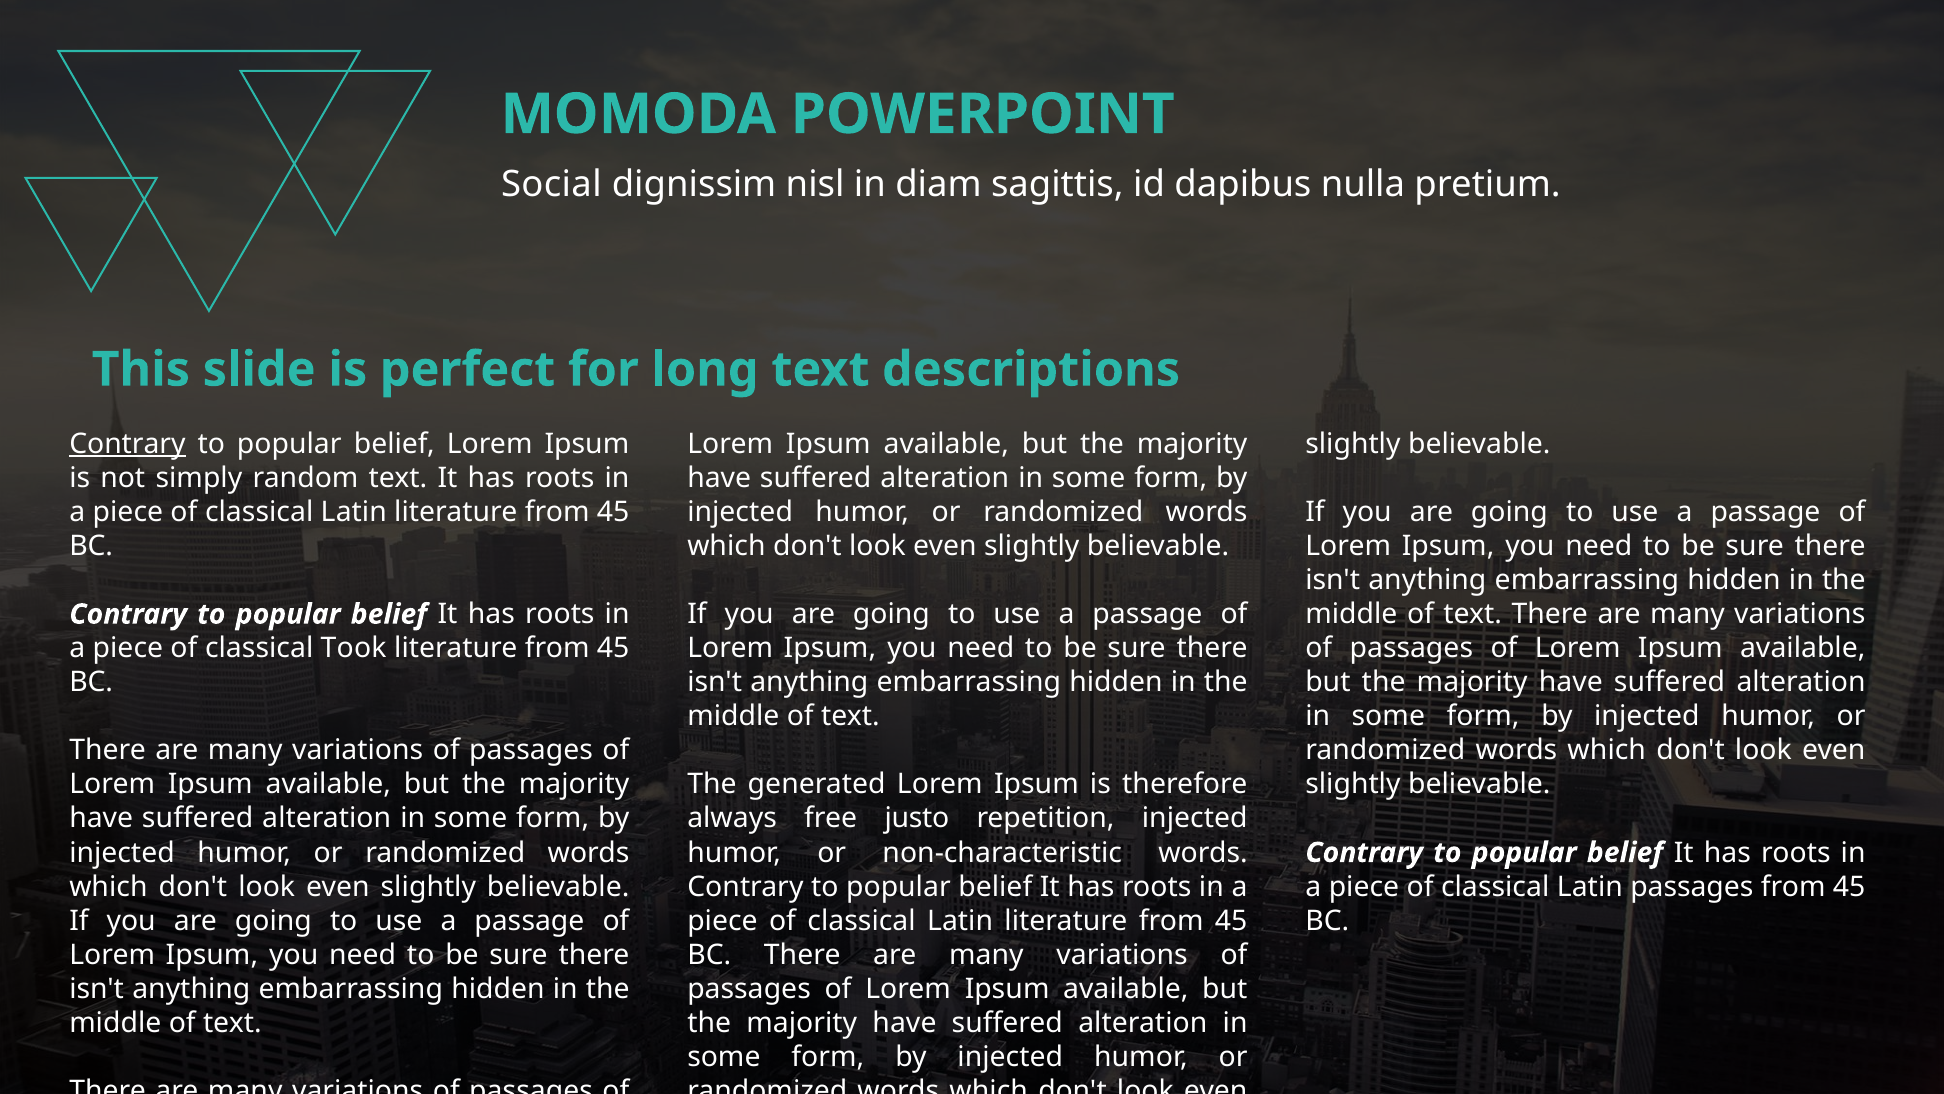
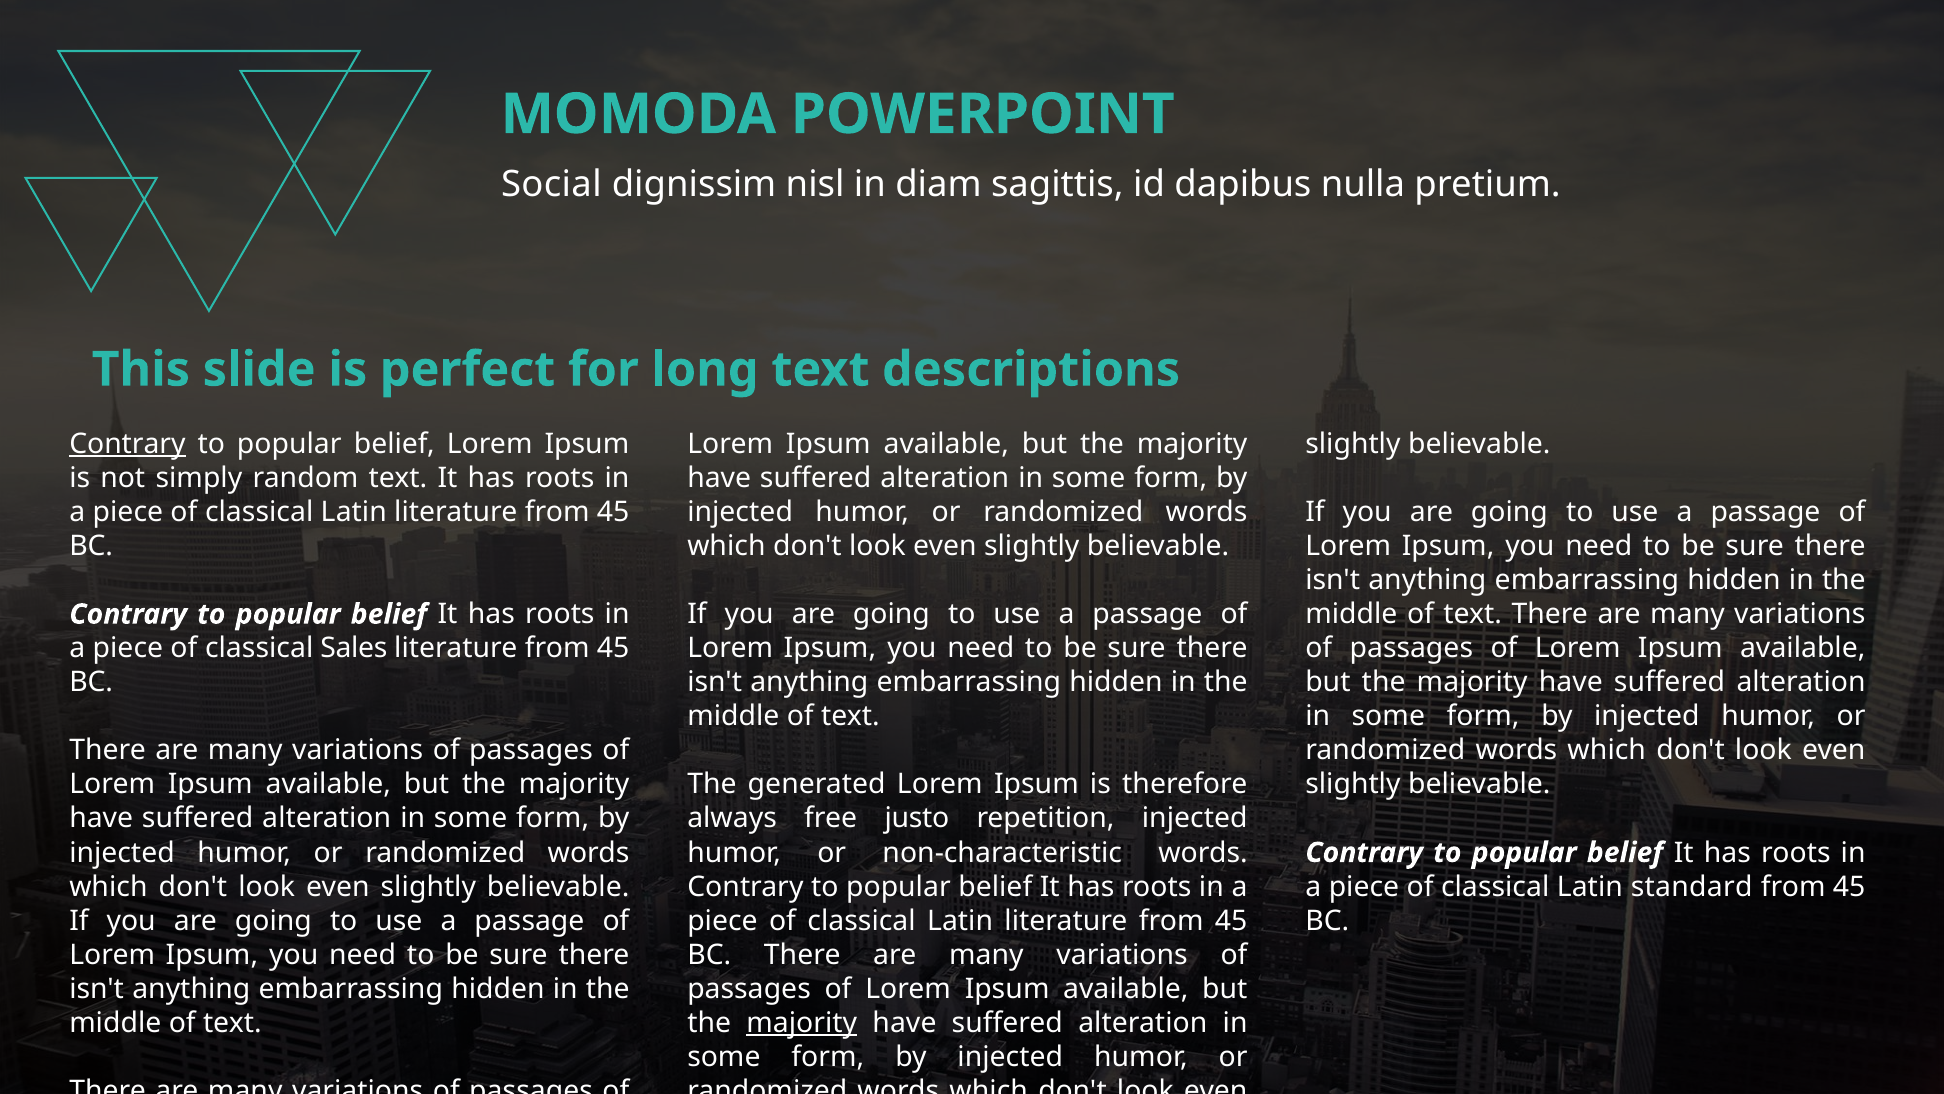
Took: Took -> Sales (354, 648)
Latin passages: passages -> standard (1692, 886)
majority underline: none -> present (802, 1022)
